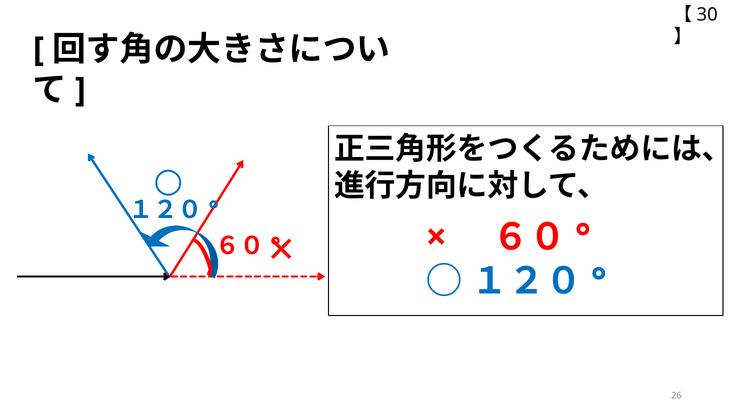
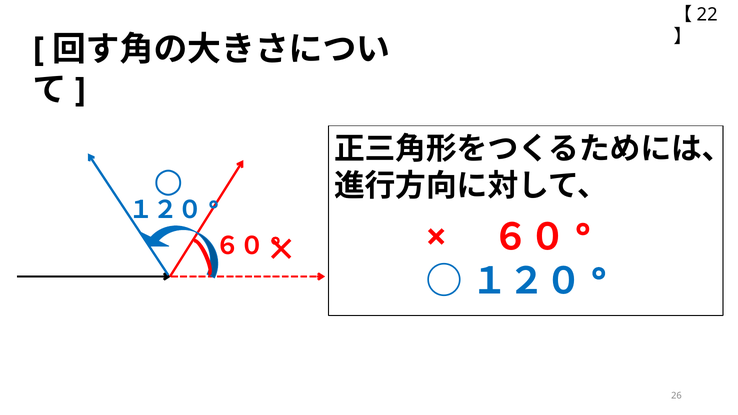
30: 30 -> 22 (707, 15)
